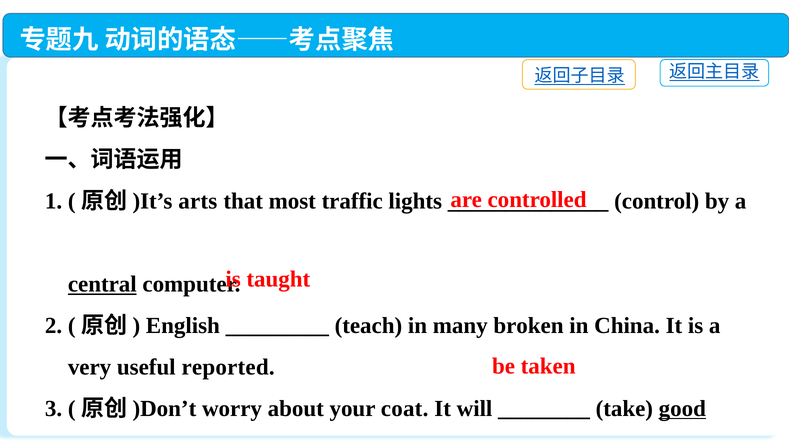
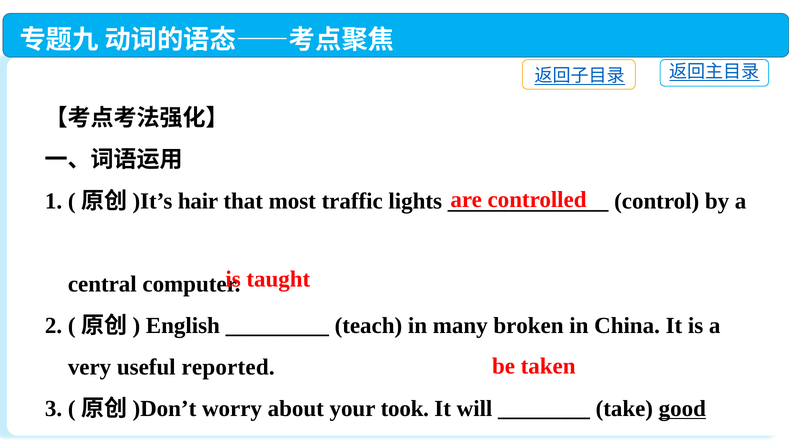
arts: arts -> hair (198, 201)
central underline: present -> none (102, 284)
coat: coat -> took (405, 408)
